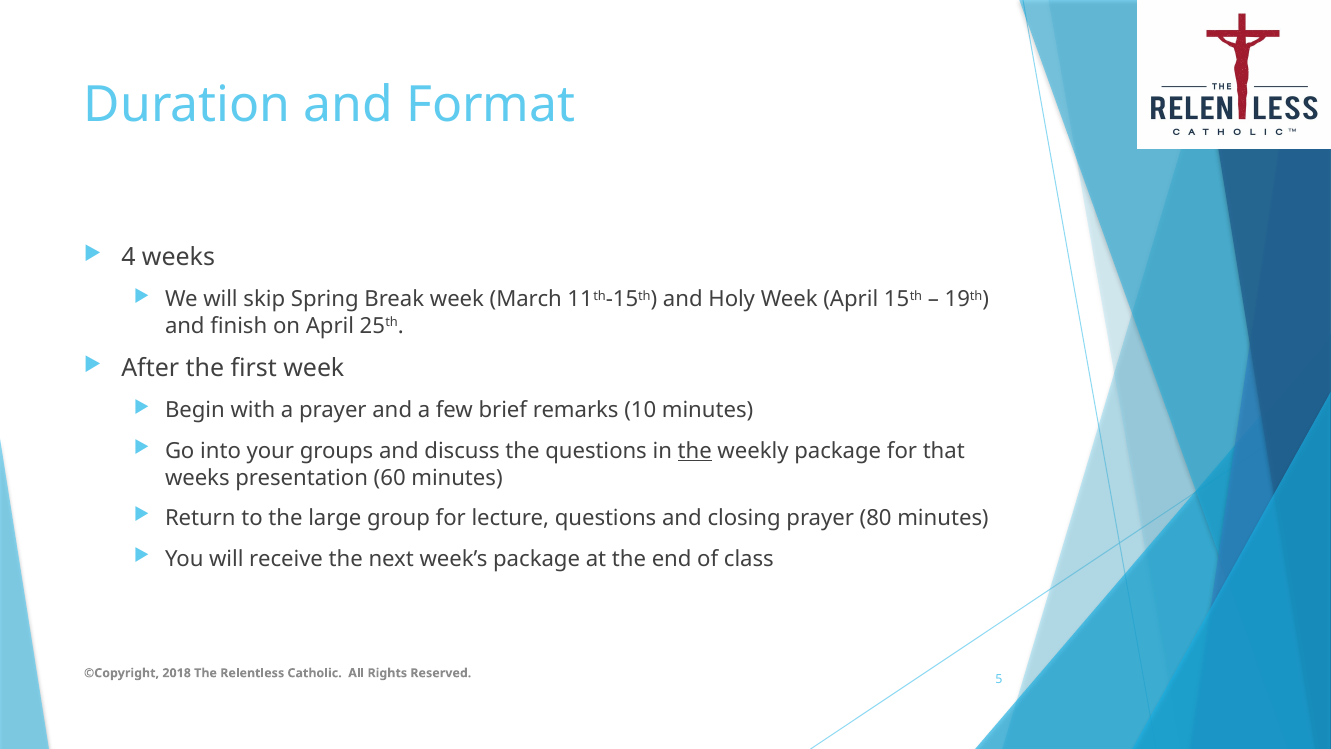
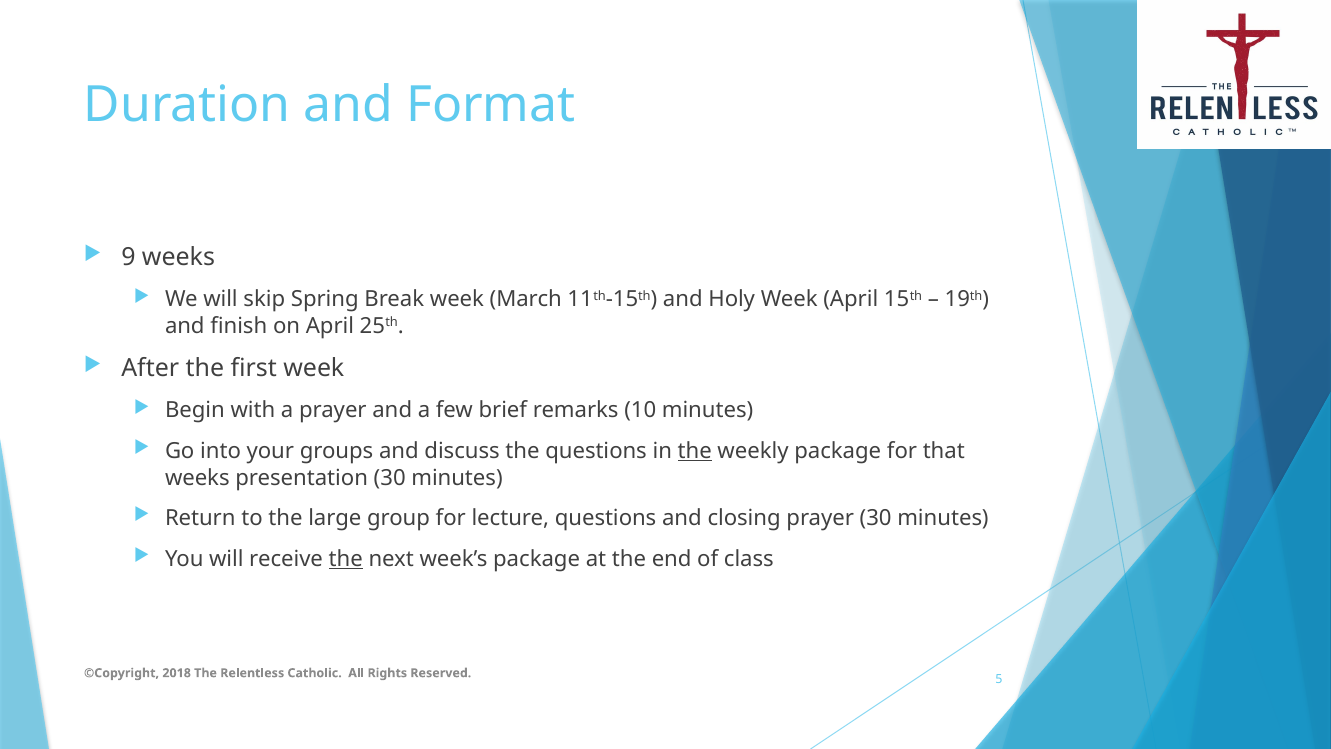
4: 4 -> 9 (128, 258)
presentation 60: 60 -> 30 (390, 478)
prayer 80: 80 -> 30 (876, 518)
the underline: none -> present (346, 558)
